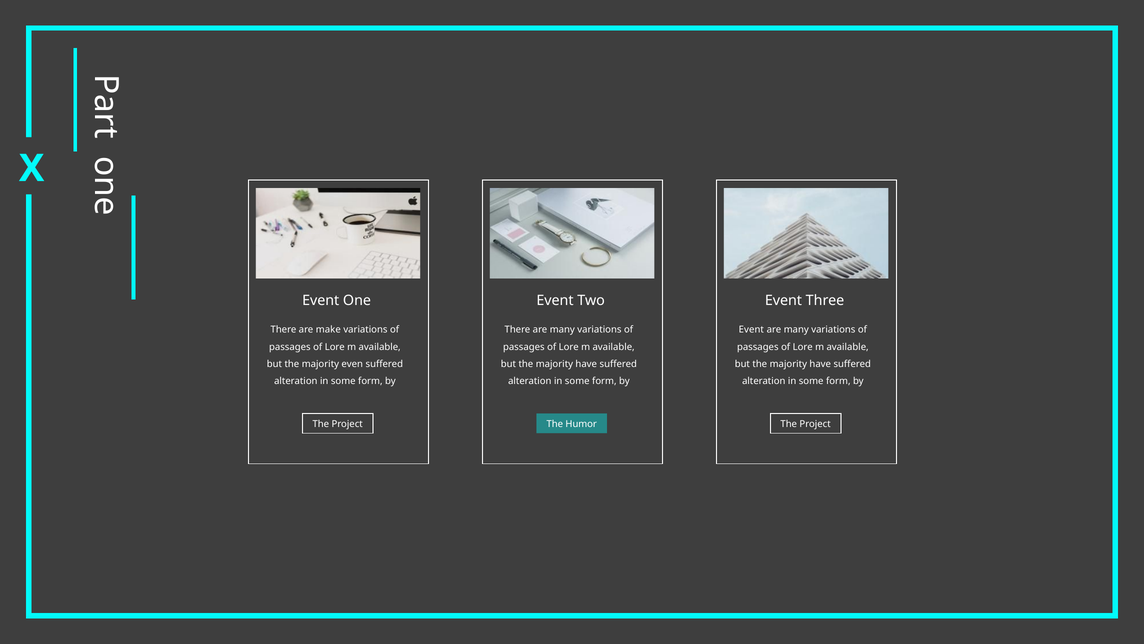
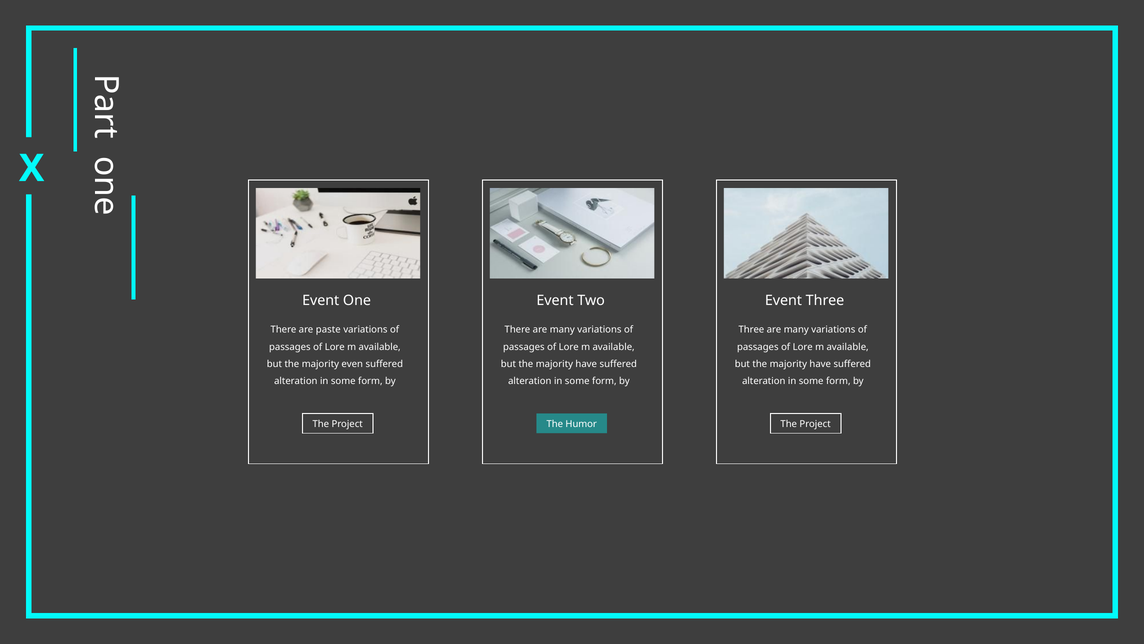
make: make -> paste (328, 330)
Event: Event -> Three (751, 330)
